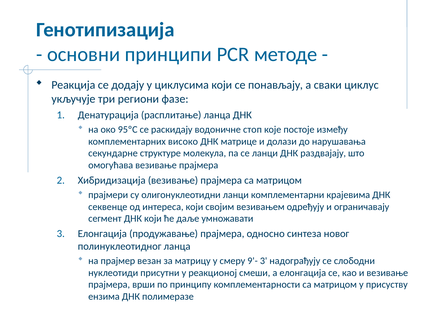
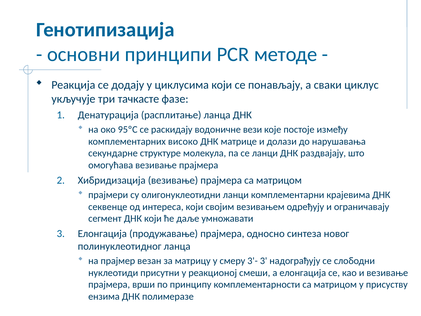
региони: региони -> тачкасте (138, 99)
стоп: стоп -> вези (253, 129)
9'-: 9'- -> 3'- (253, 261)
